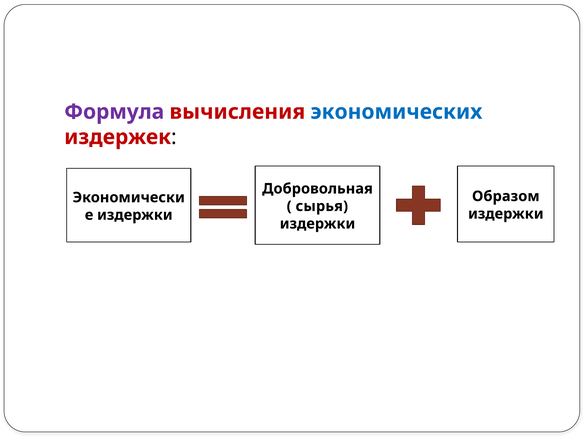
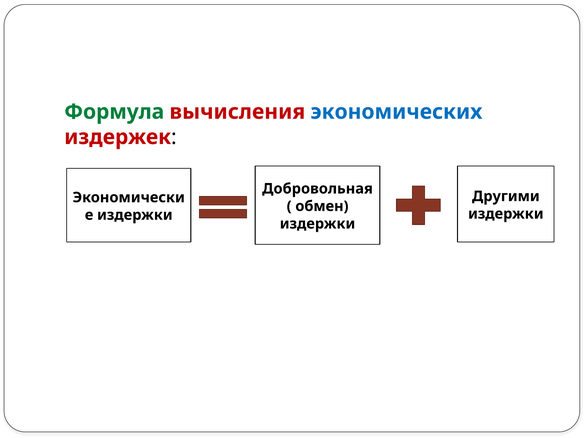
Формула colour: purple -> green (114, 112)
Образом: Образом -> Другими (506, 196)
сырья: сырья -> обмен (322, 206)
